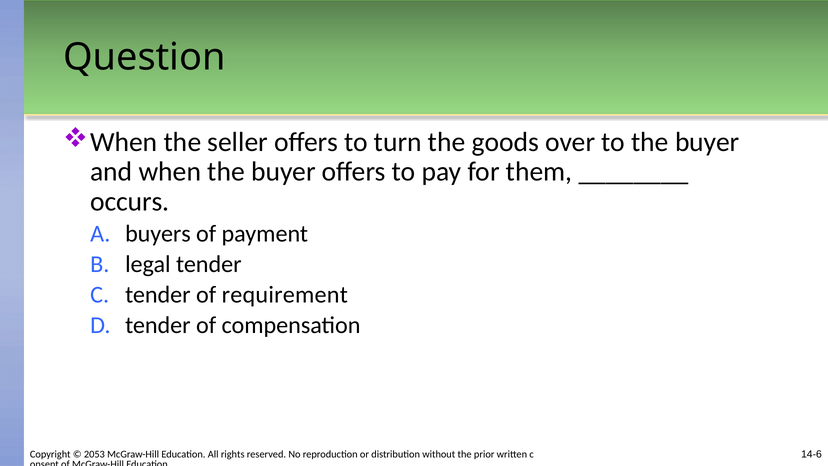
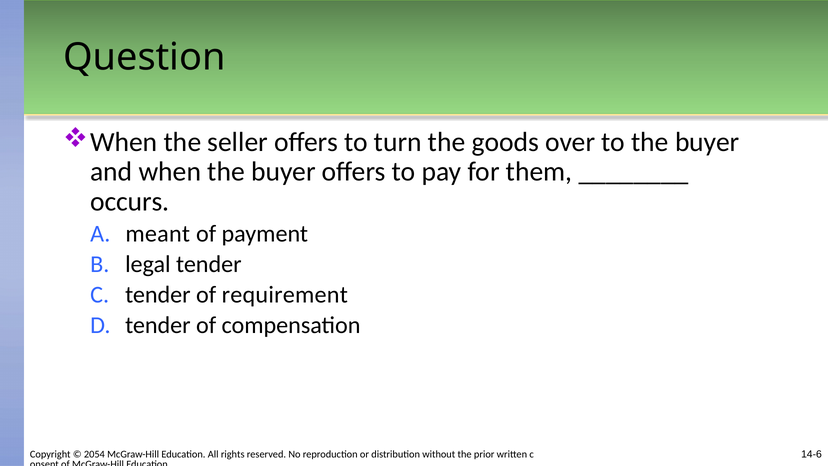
buyers: buyers -> meant (158, 234)
2053: 2053 -> 2054 (94, 454)
